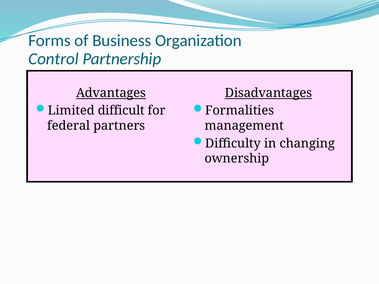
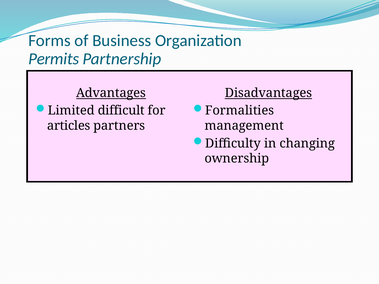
Control: Control -> Permits (54, 59)
federal: federal -> articles (69, 126)
